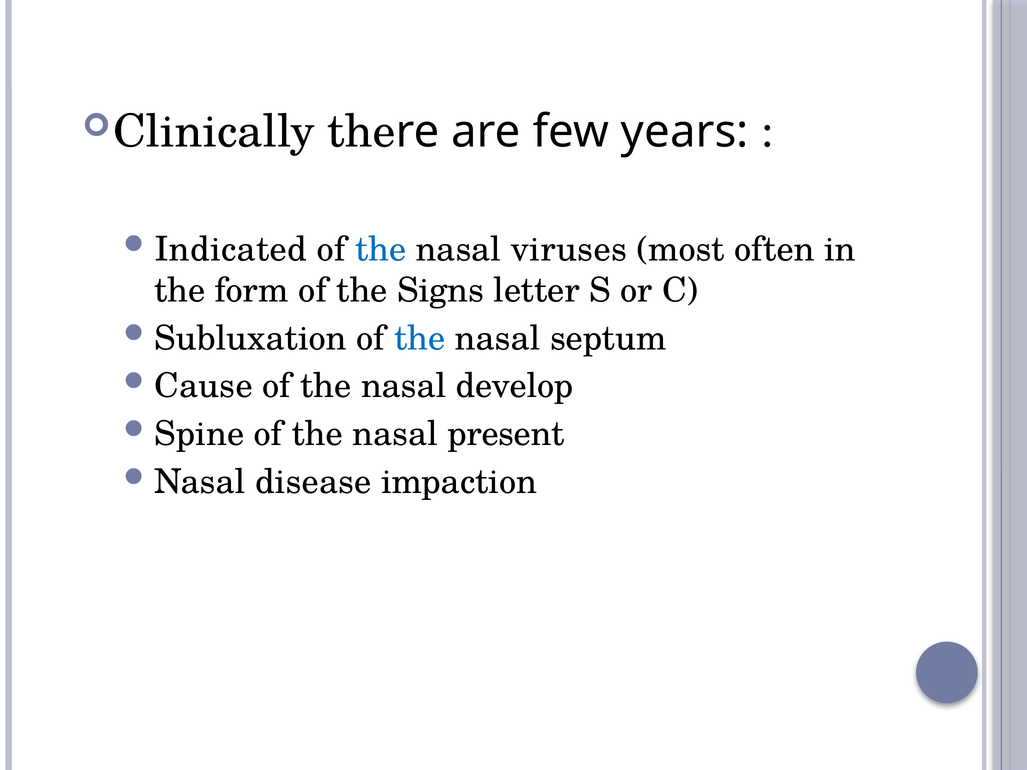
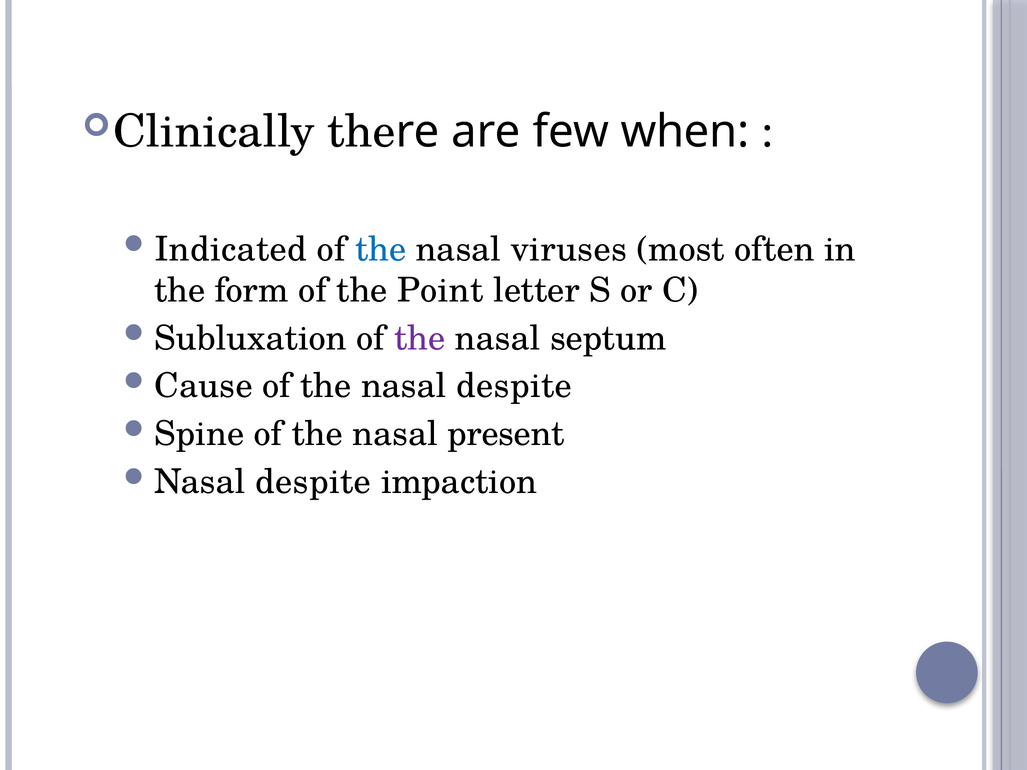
years: years -> when (685, 132)
Signs: Signs -> Point (440, 290)
the colour: blue -> purple (420, 338)
the nasal develop: develop -> despite (514, 386)
disease: disease -> despite (313, 482)
